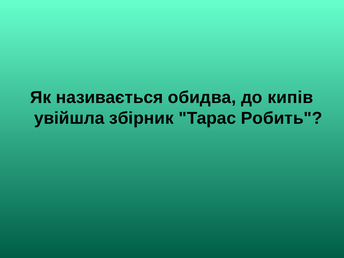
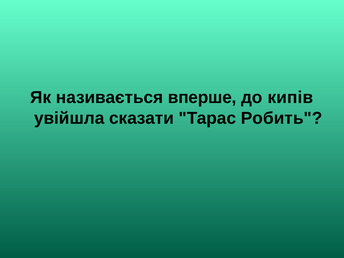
обидва: обидва -> вперше (202, 98)
збірник: збірник -> сказати (141, 118)
